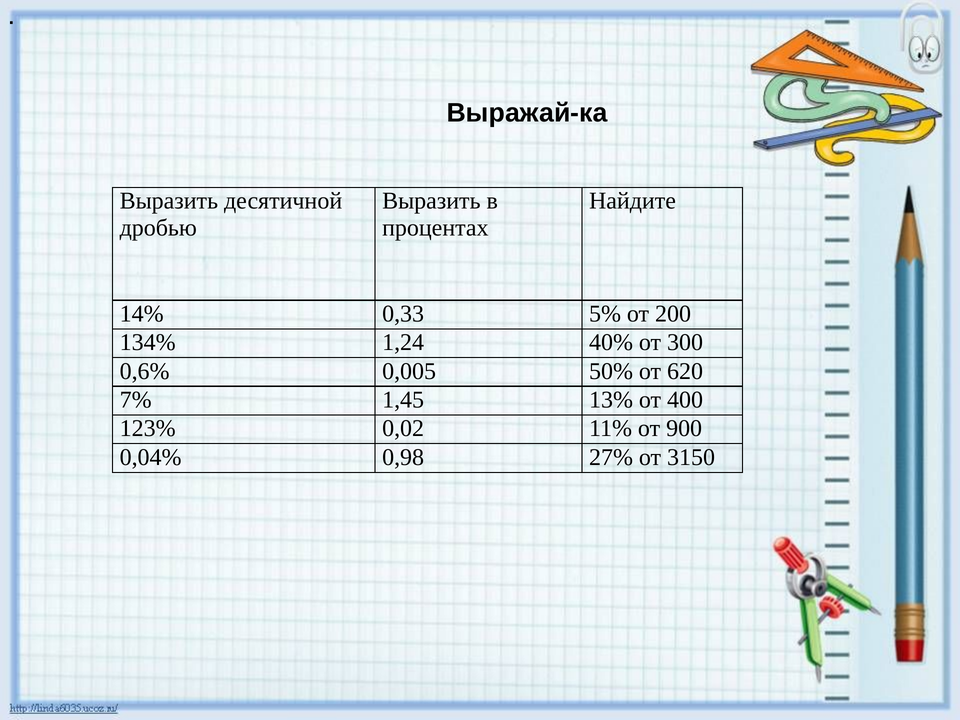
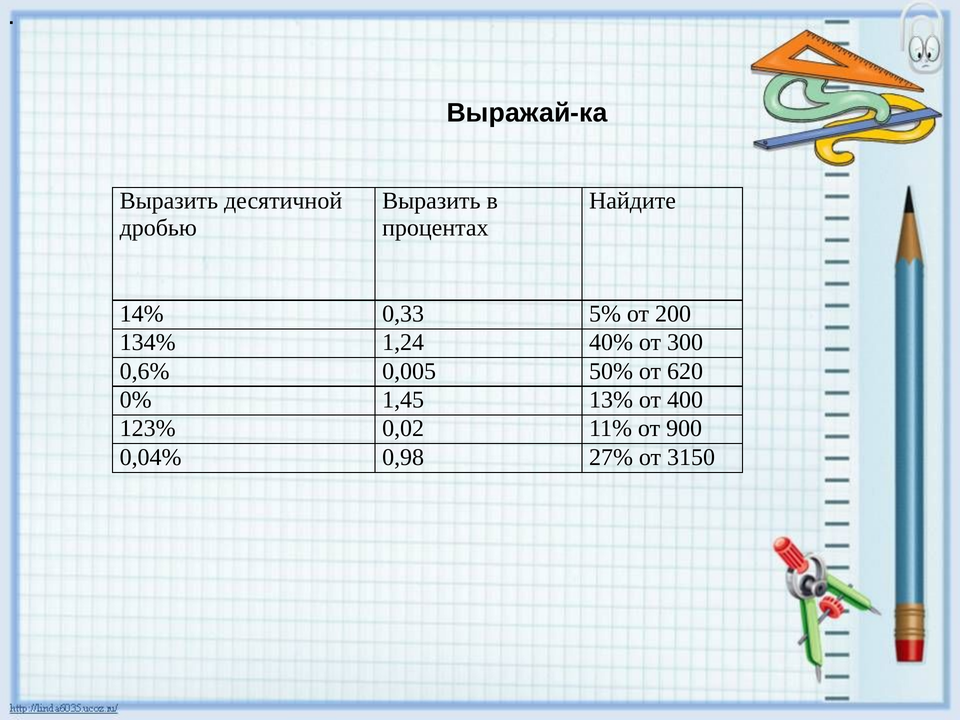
7%: 7% -> 0% (136, 400)
